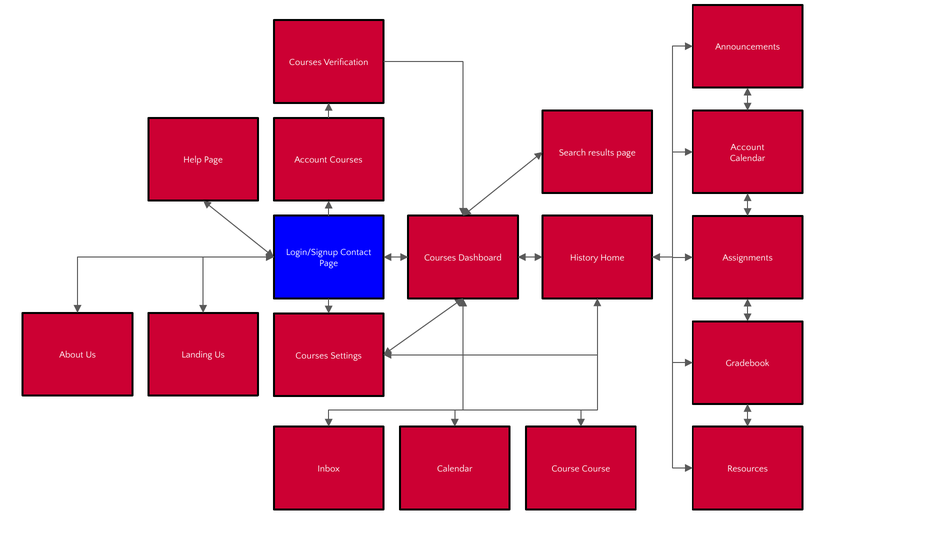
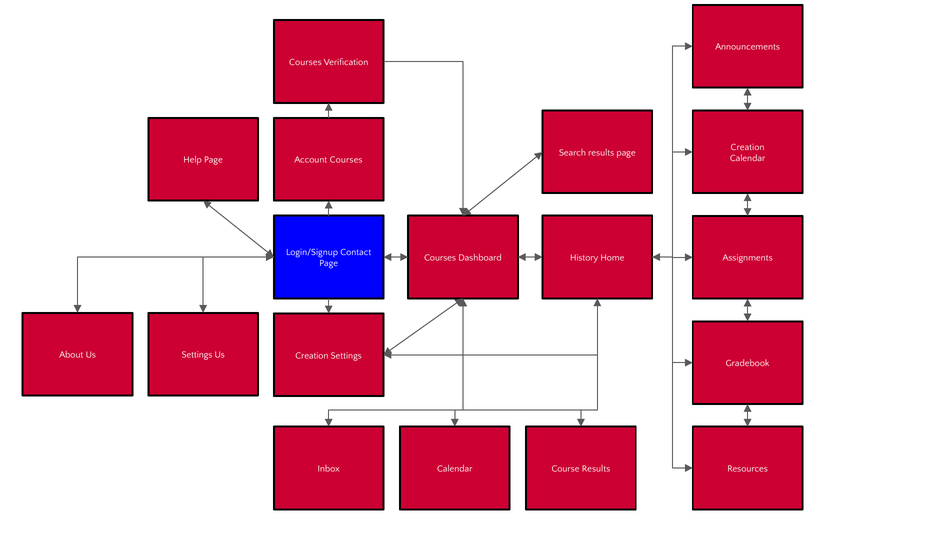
Account: Account -> Creation (748, 147)
Landing: Landing -> Settings (197, 355)
Courses: Courses -> Creation (312, 356)
Course Course: Course -> Results (596, 469)
